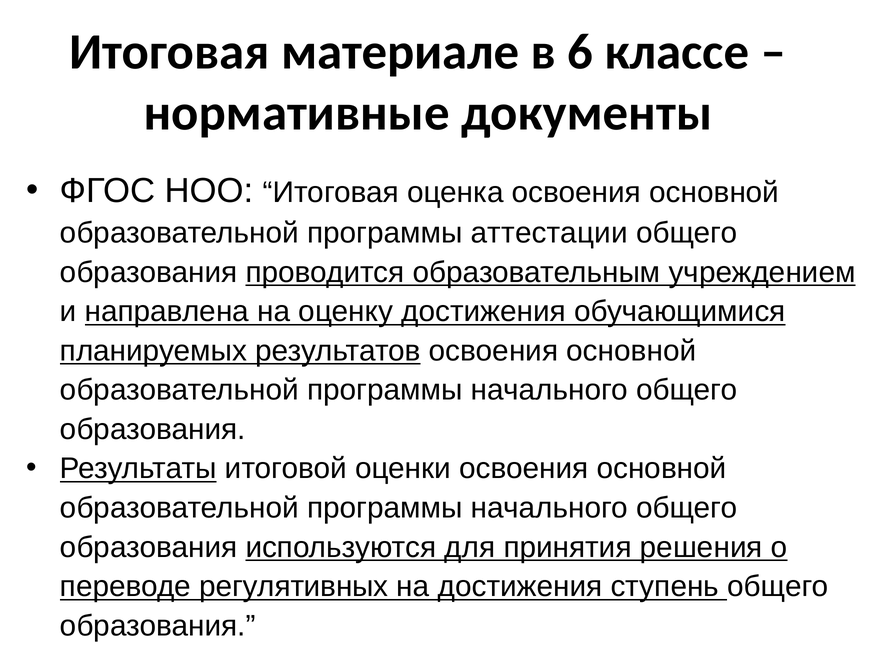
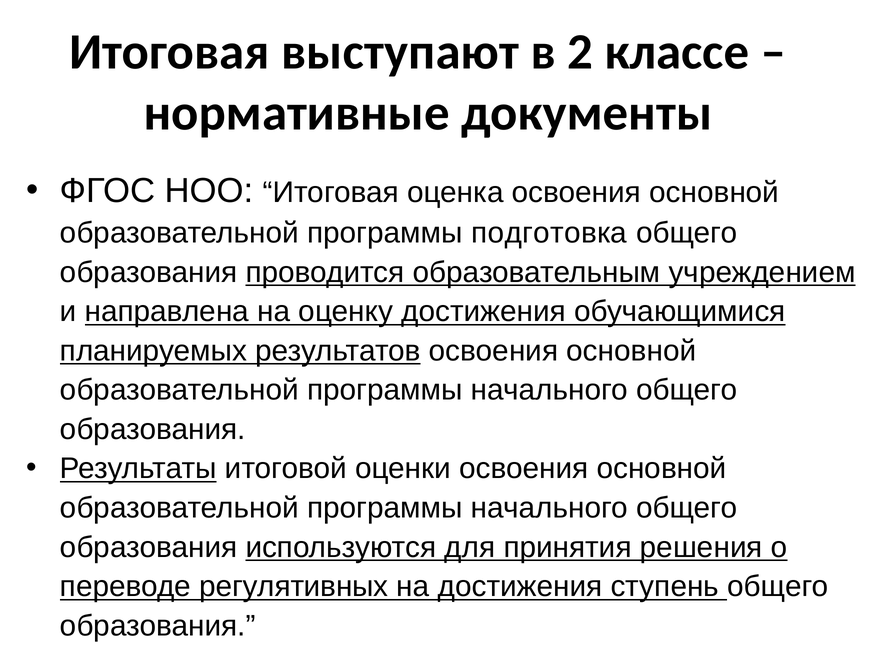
материале: материале -> выступают (400, 52)
6: 6 -> 2 (580, 52)
аттестации: аттестации -> подготовка (549, 233)
